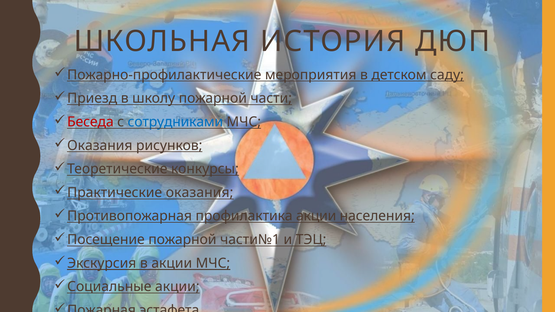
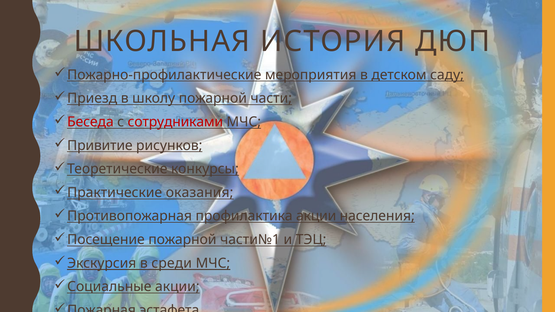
сотрудниками colour: blue -> red (175, 122)
Оказания: Оказания -> Привитие (100, 146)
в акции: акции -> среди (172, 263)
